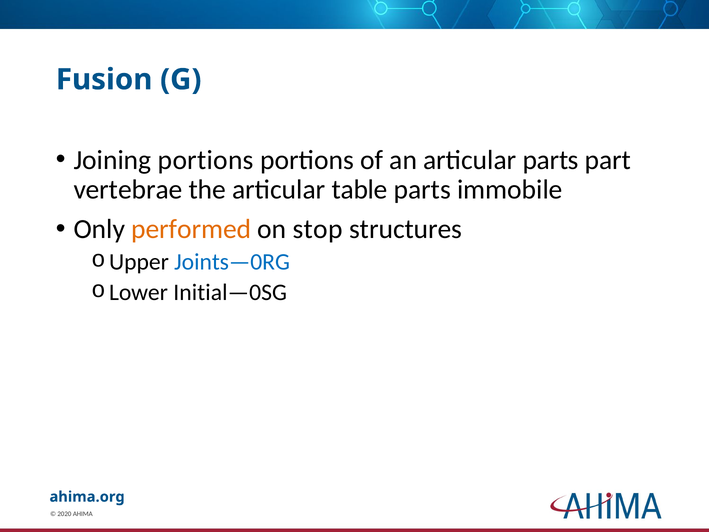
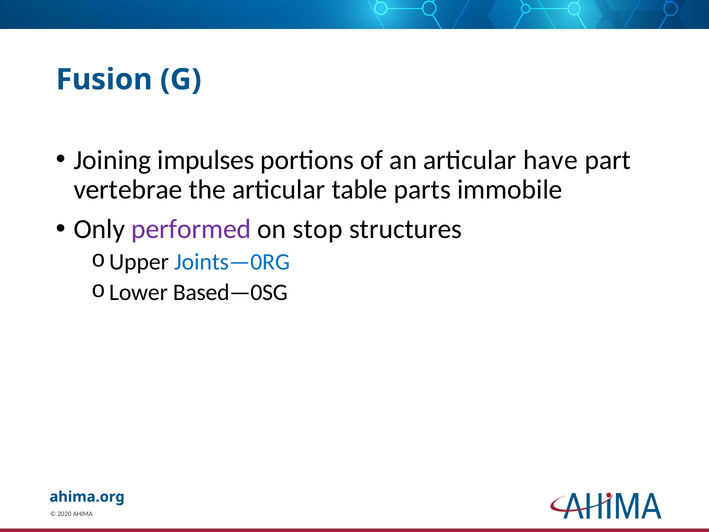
Joining portions: portions -> impulses (206, 160)
articular parts: parts -> have (550, 160)
performed colour: orange -> purple (191, 229)
Initial—0SG: Initial—0SG -> Based—0SG (230, 292)
